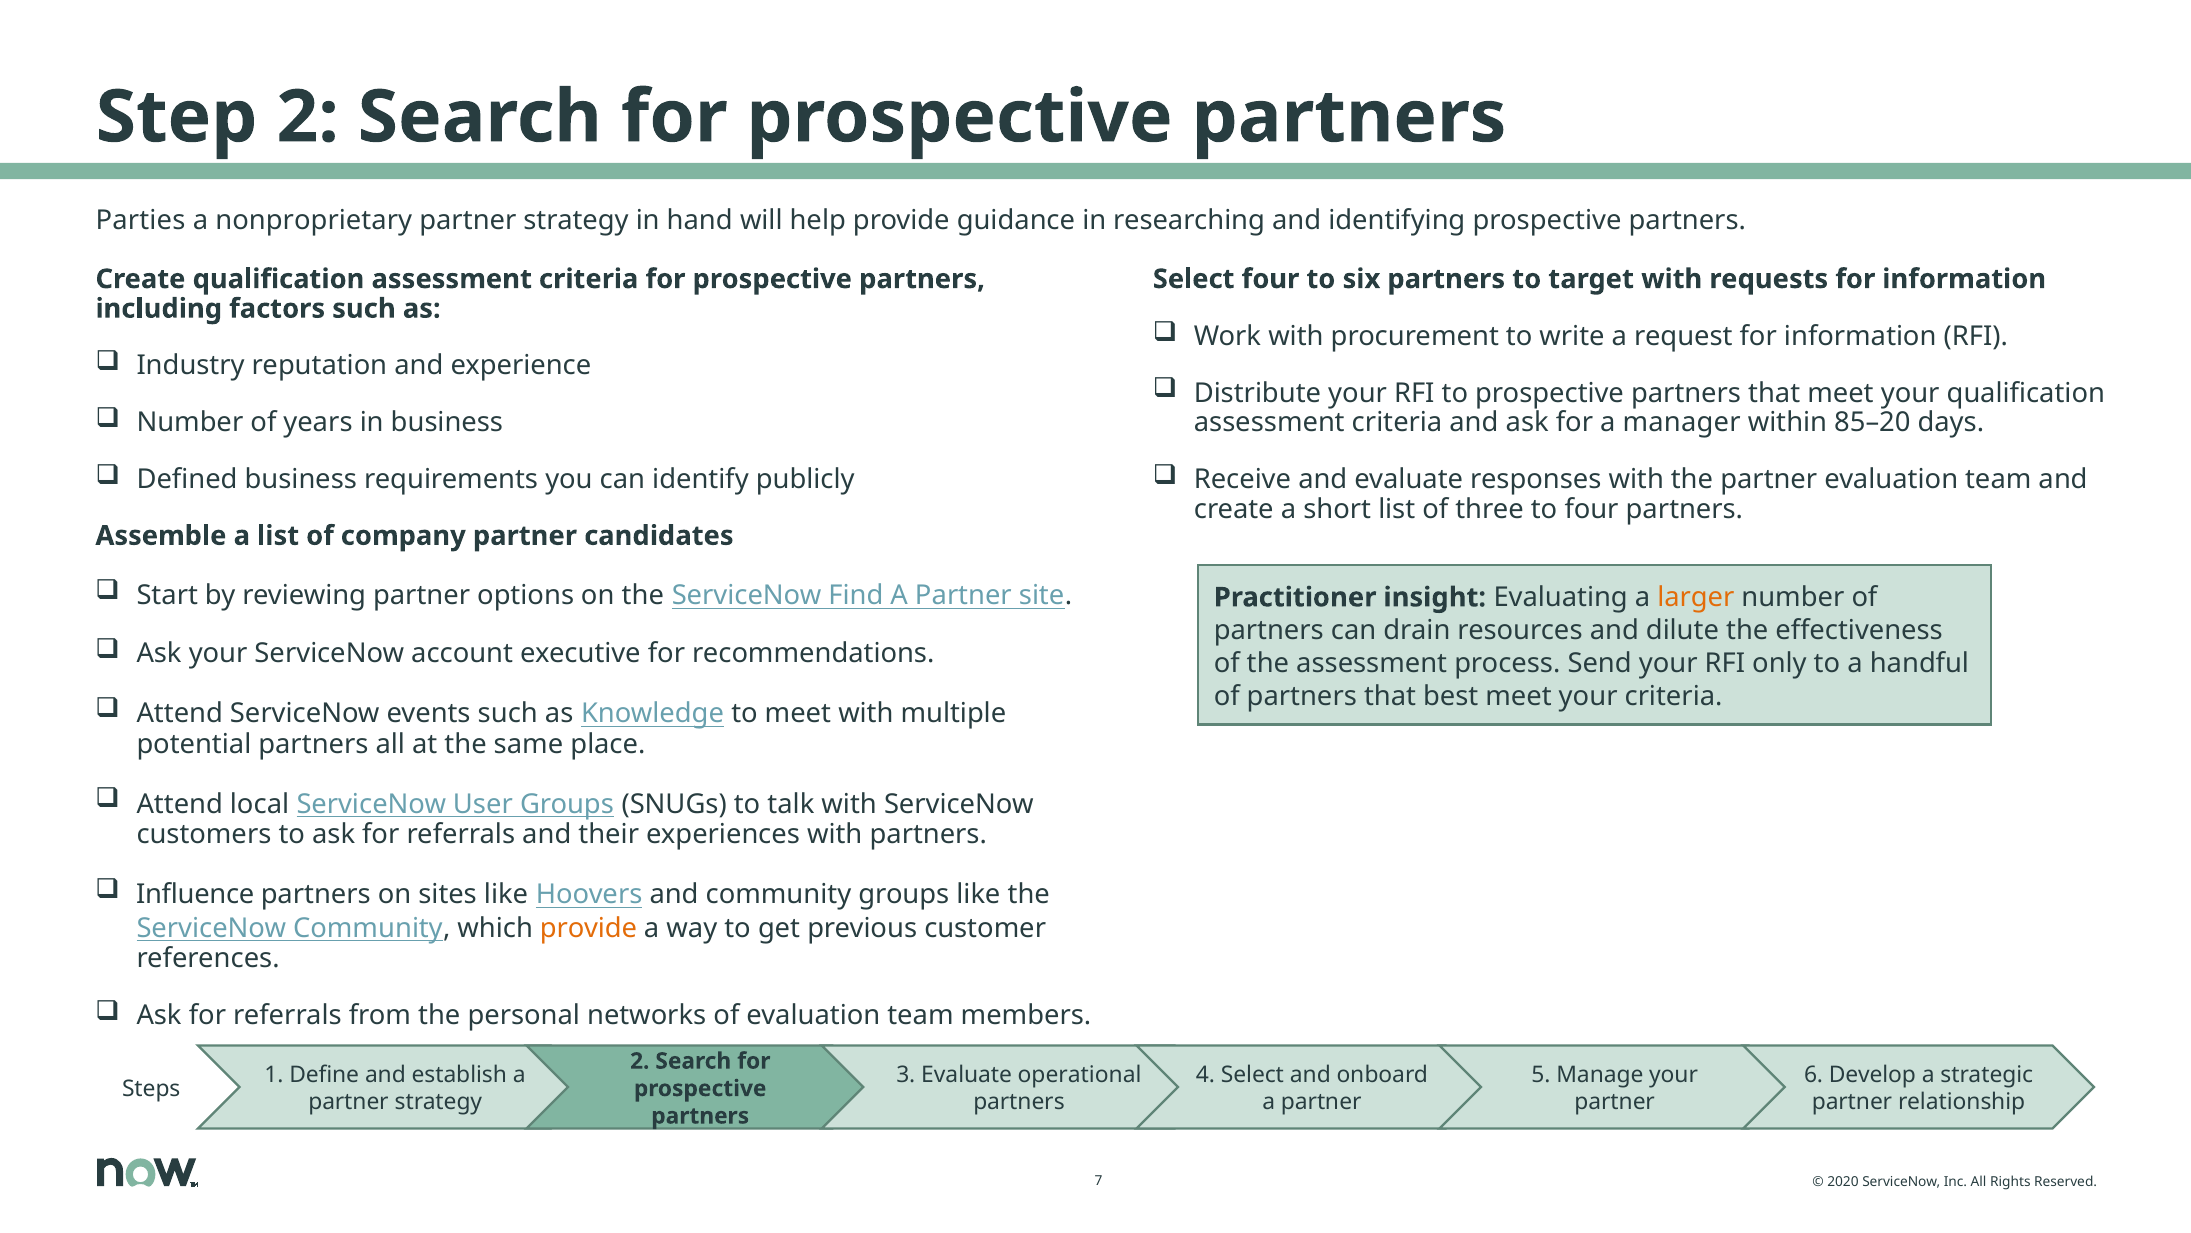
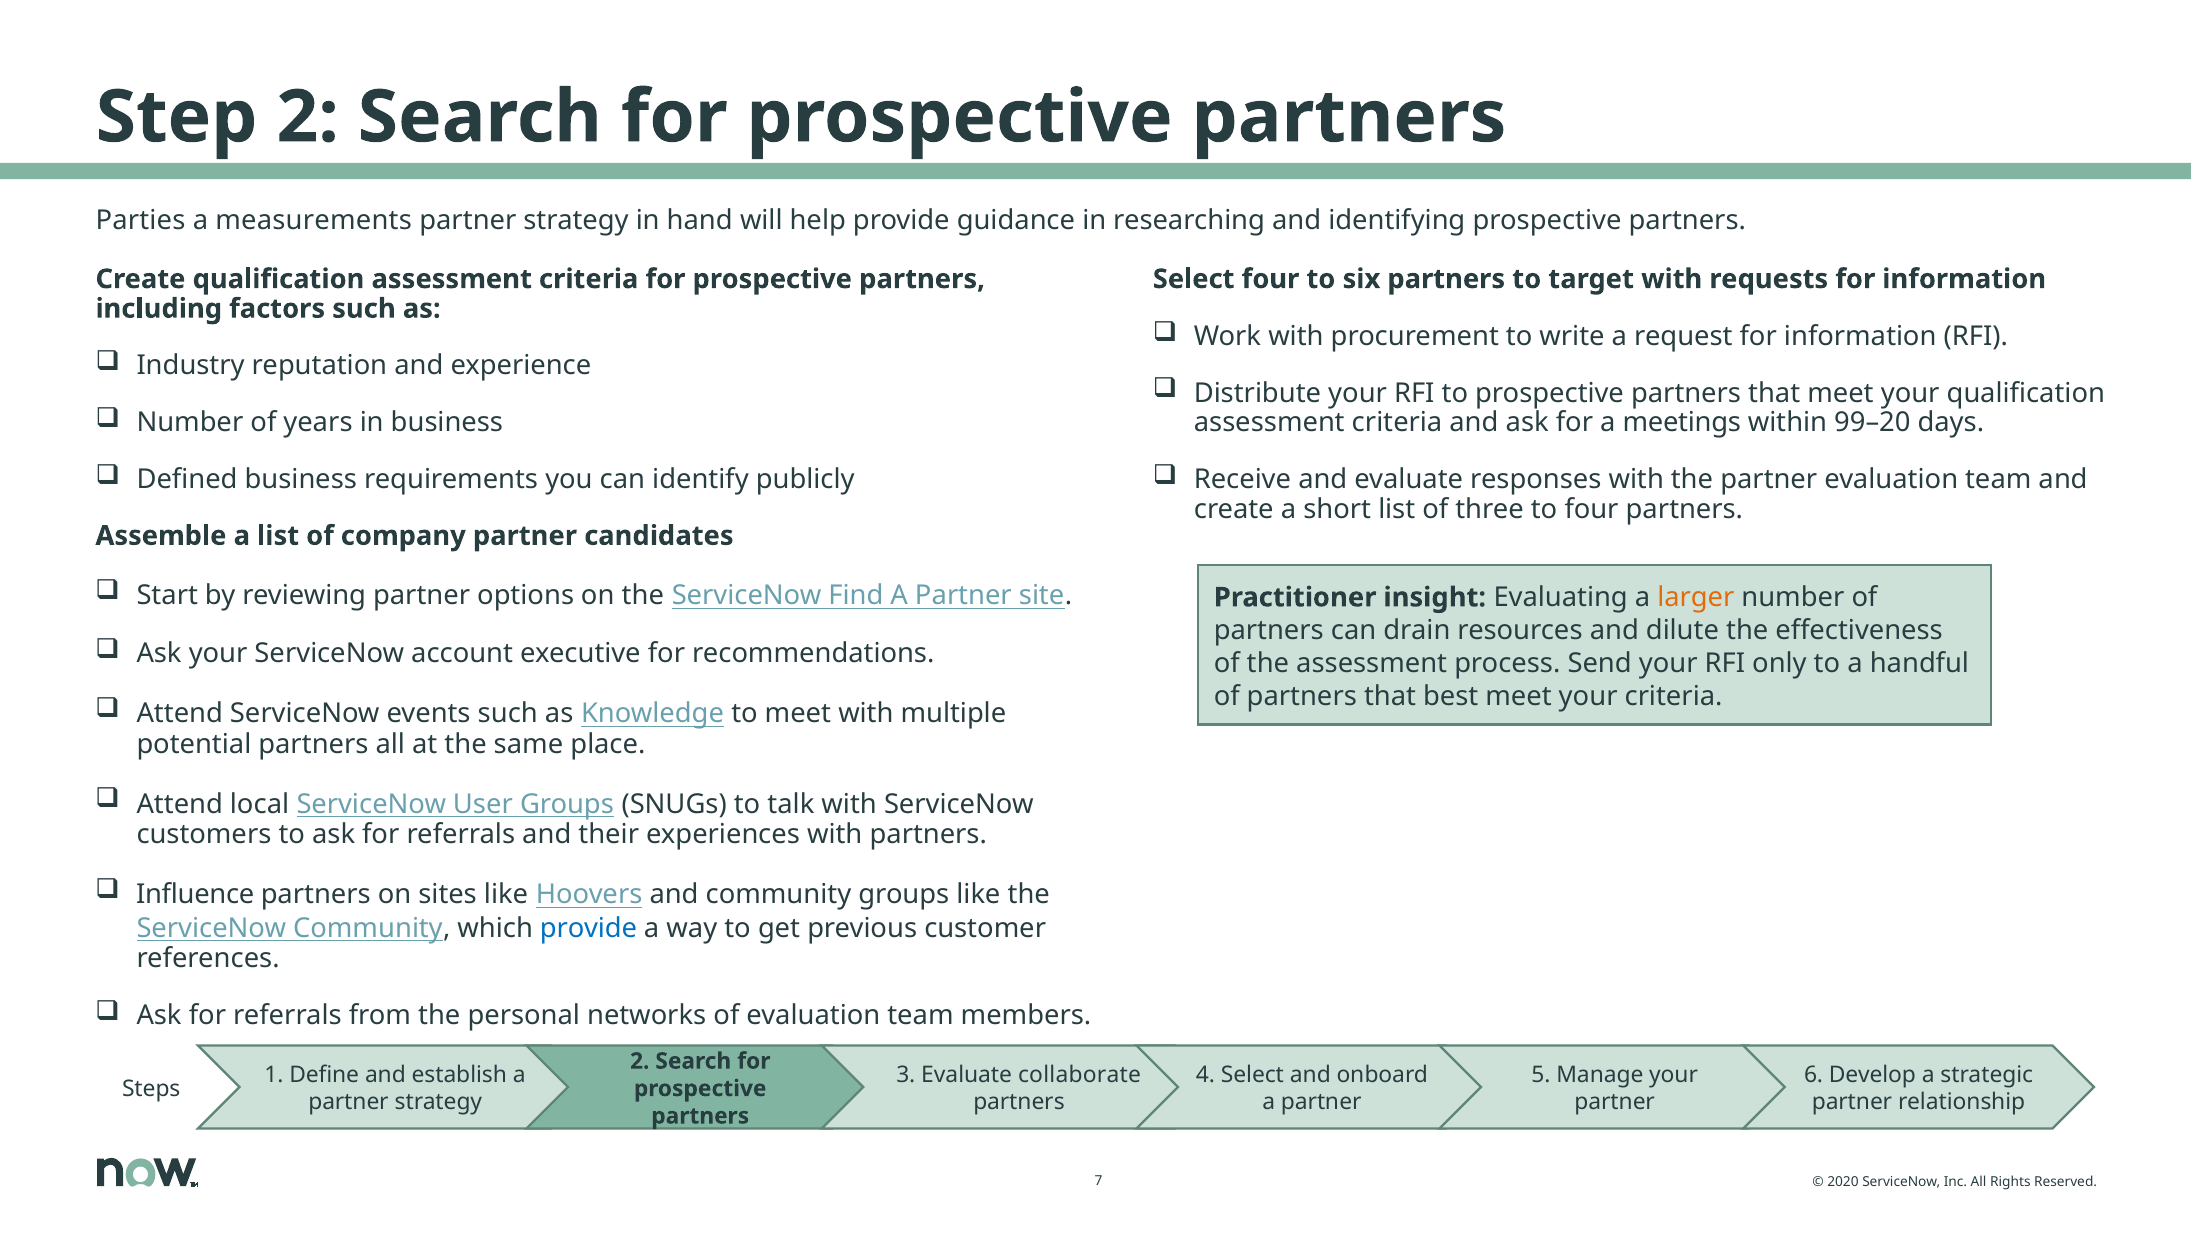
nonproprietary: nonproprietary -> measurements (314, 220)
manager: manager -> meetings (1682, 422)
85–20: 85–20 -> 99–20 (1872, 422)
provide colour: orange -> blue (588, 928)
operational: operational -> collaborate (1080, 1075)
